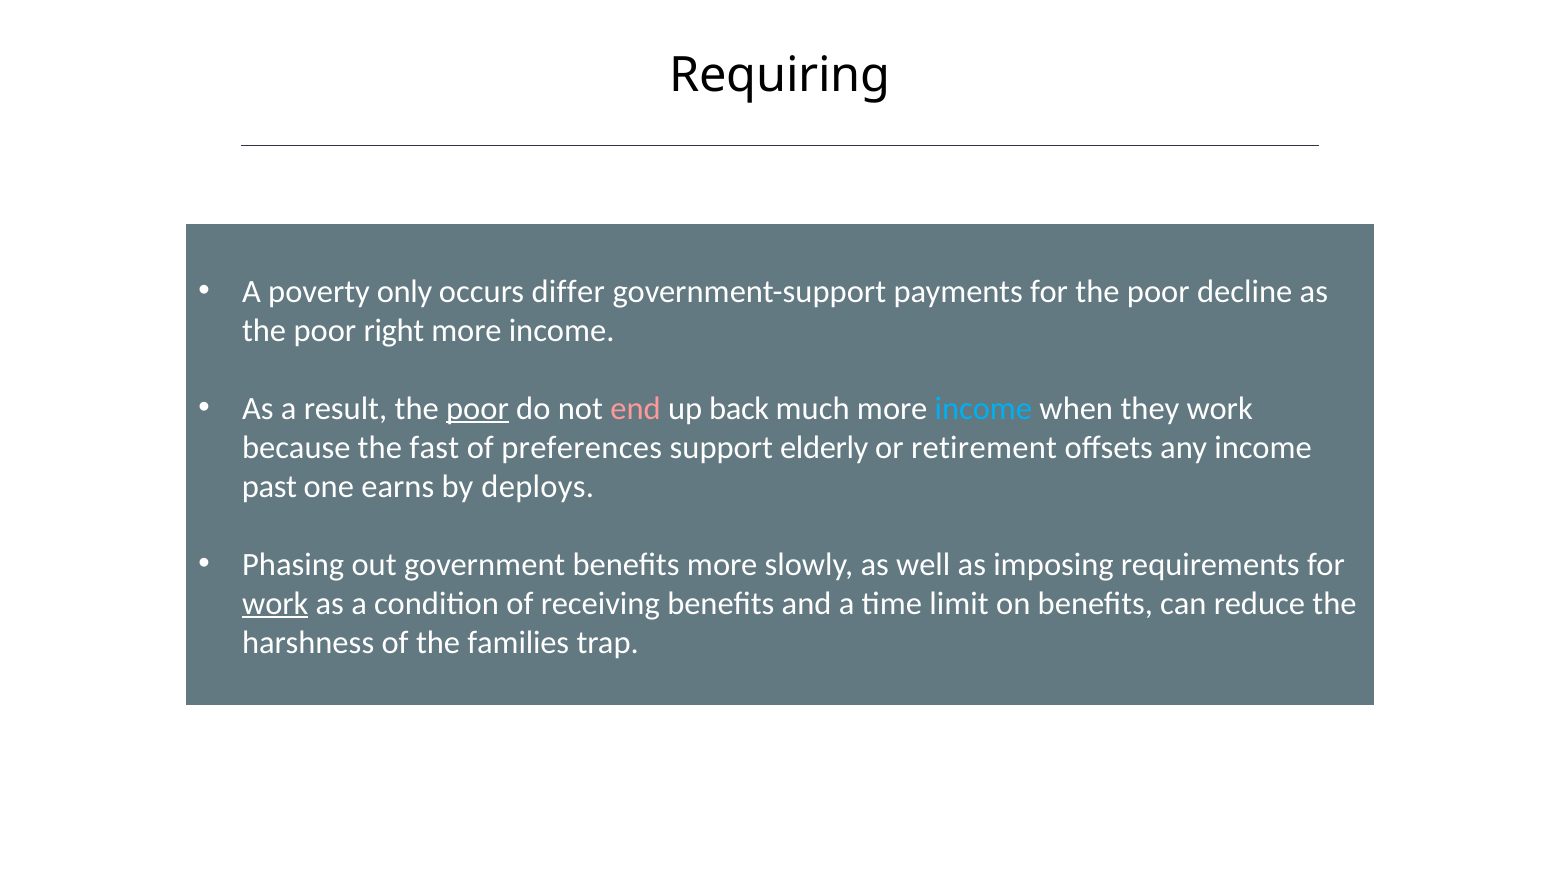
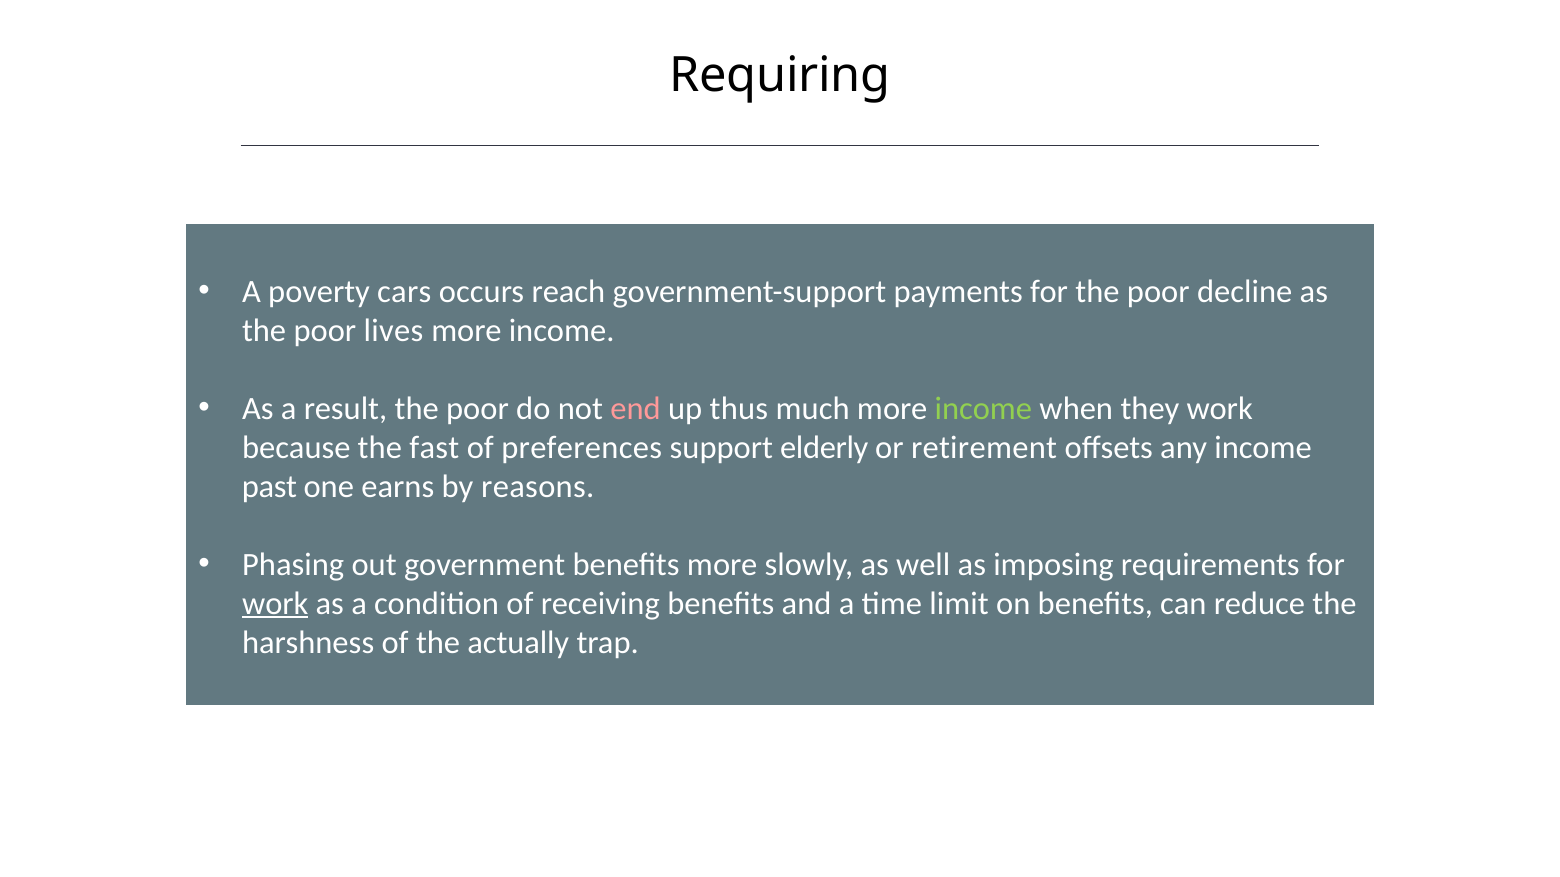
only: only -> cars (404, 292)
differ: differ -> reach (568, 292)
right: right -> lives (394, 331)
poor underline: present -> none (477, 409)
back: back -> thus (739, 409)
income colour: light blue -> light green (983, 409)
deploys: deploys -> reasons (538, 487)
families: families -> actually (518, 643)
